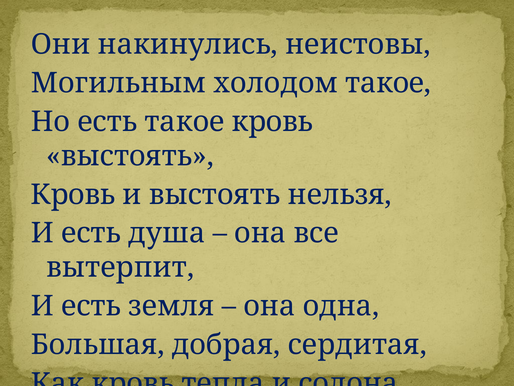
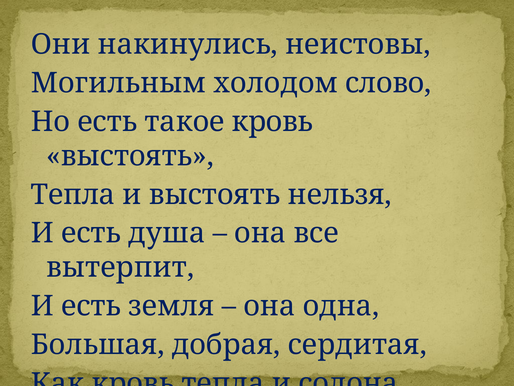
холодом такое: такое -> слово (388, 83)
Кровь: Кровь -> Тепла (73, 194)
